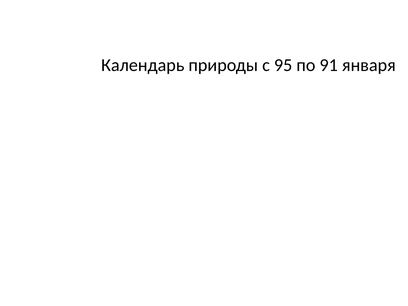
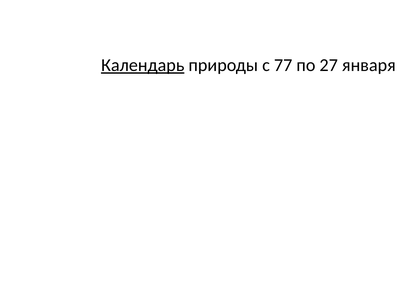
Календарь underline: none -> present (143, 65)
95: 95 -> 77 (283, 65)
91: 91 -> 27 (329, 65)
